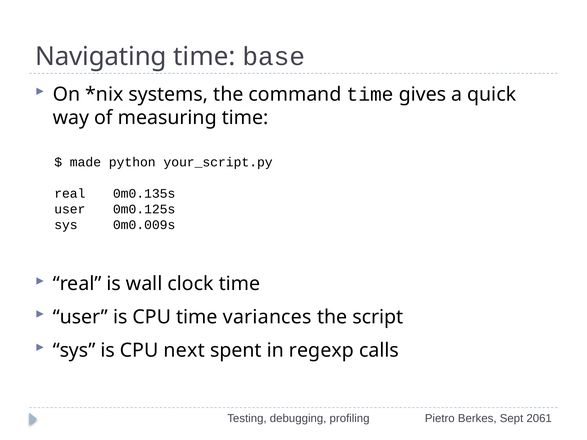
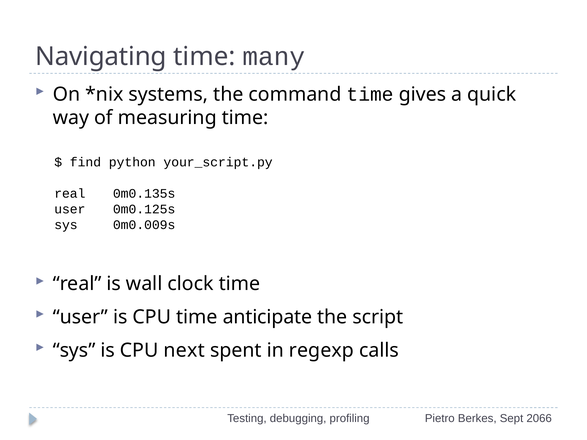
base: base -> many (274, 57)
made: made -> find (85, 162)
variances: variances -> anticipate (267, 317)
2061: 2061 -> 2066 (539, 419)
